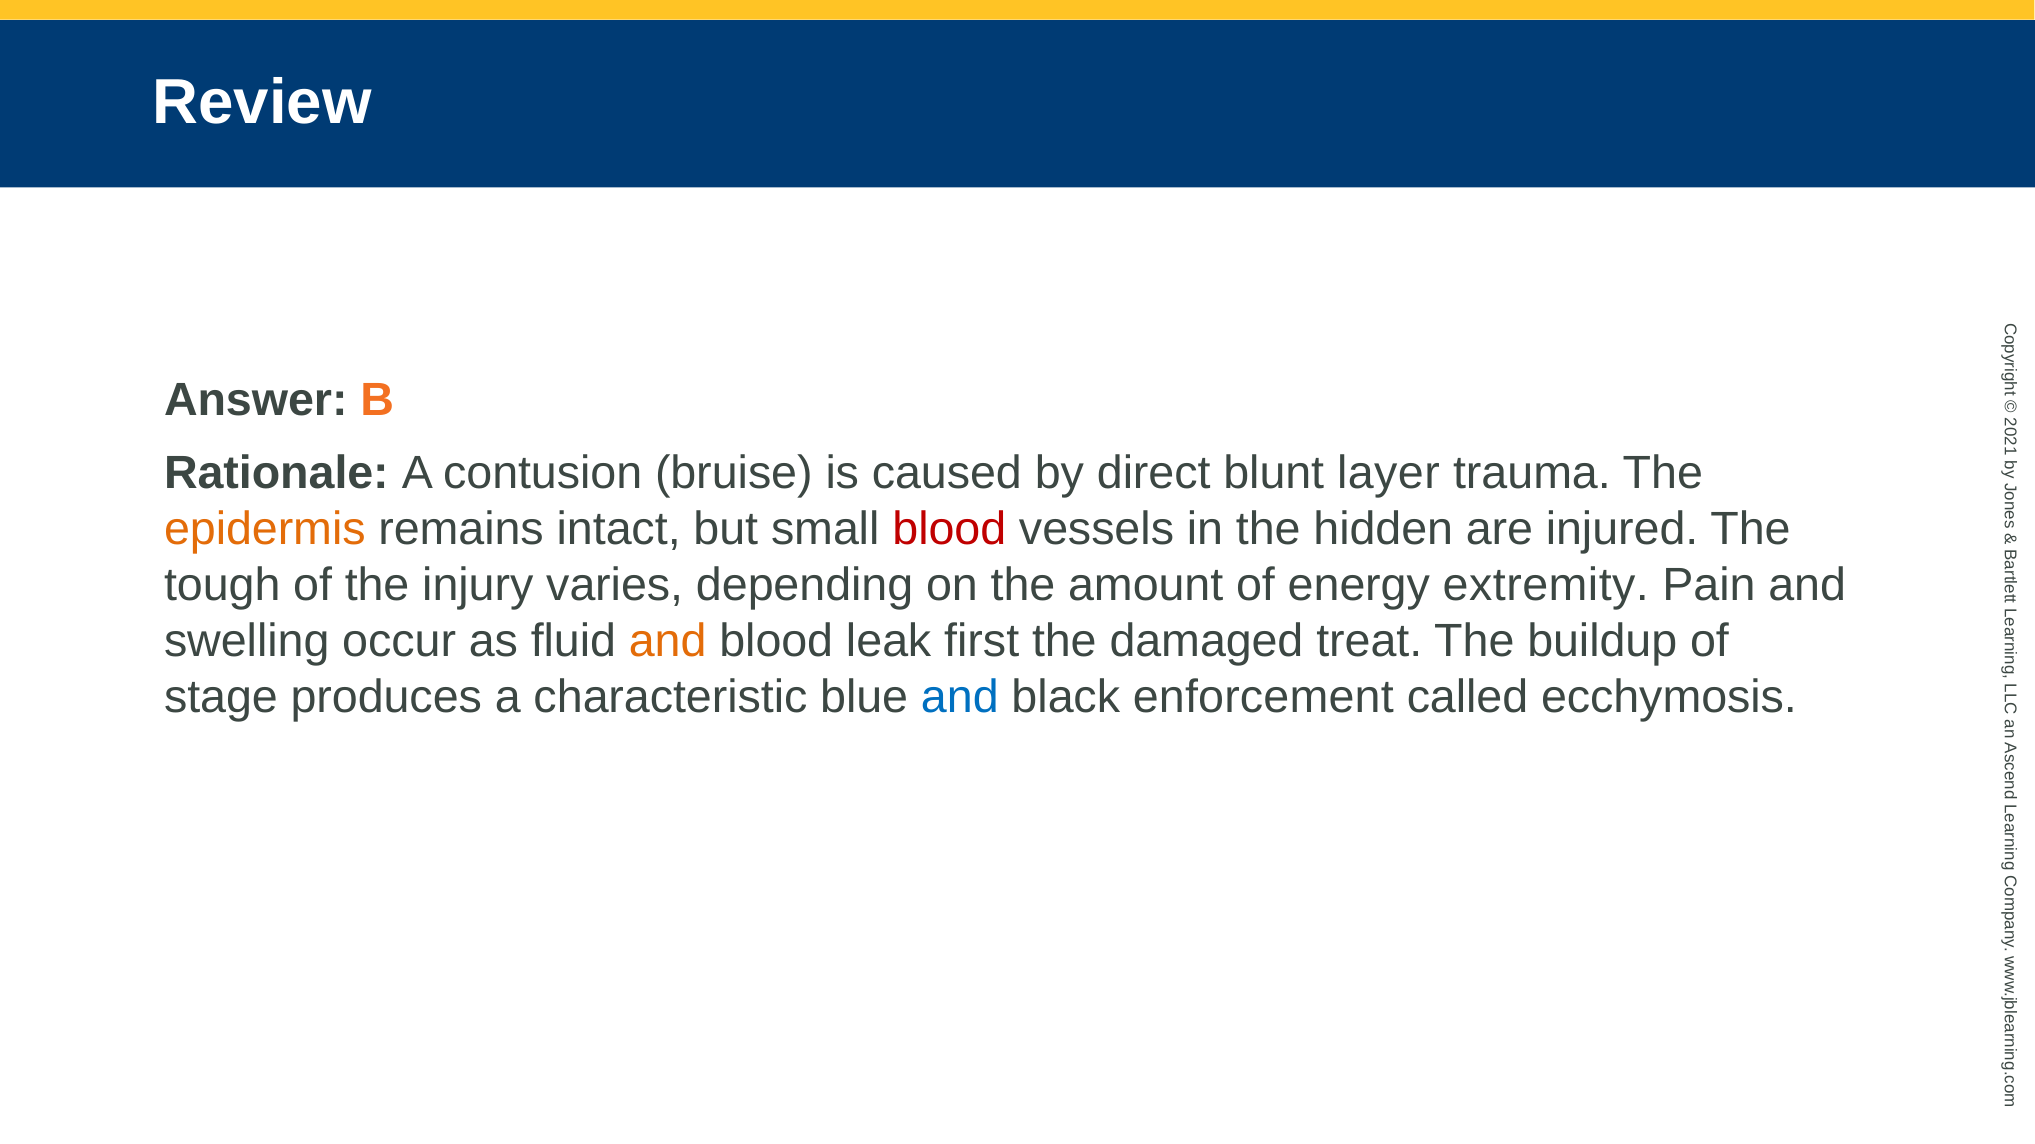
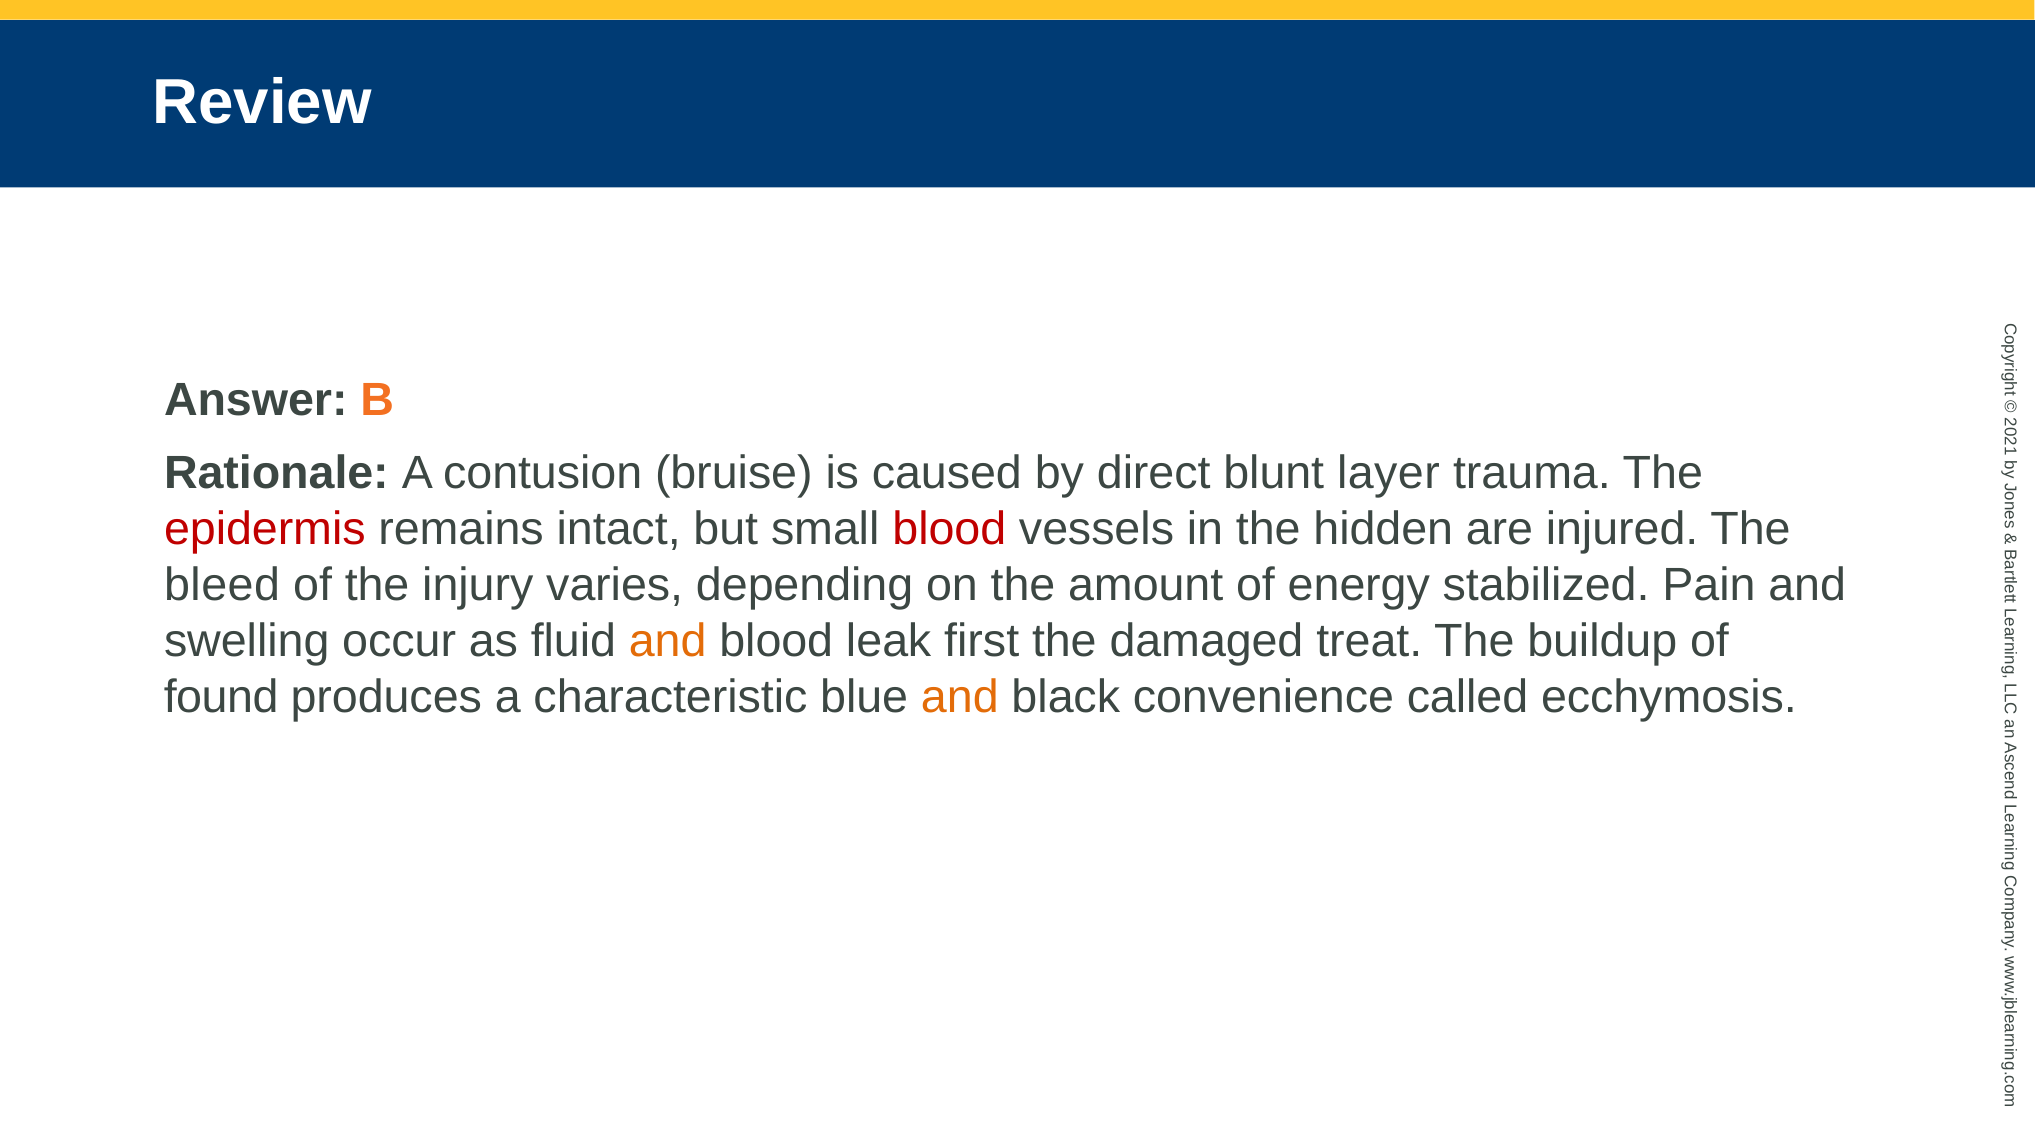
epidermis colour: orange -> red (265, 529)
tough: tough -> bleed (222, 585)
extremity: extremity -> stabilized (1546, 585)
stage: stage -> found (221, 697)
and colour: blue -> orange (960, 697)
enforcement: enforcement -> convenience (1263, 697)
